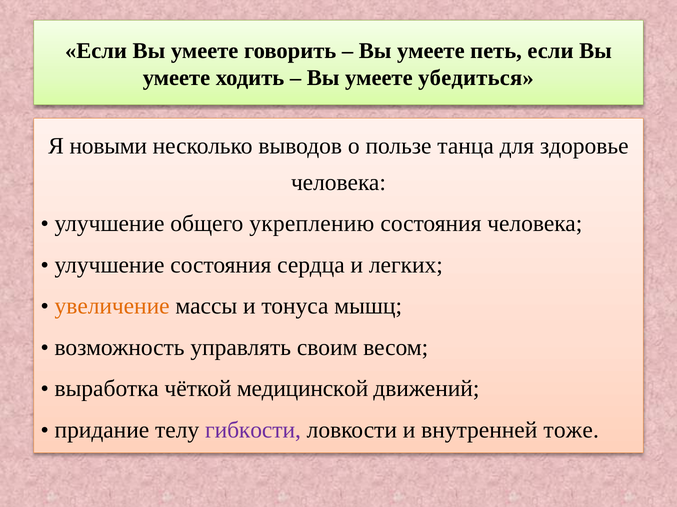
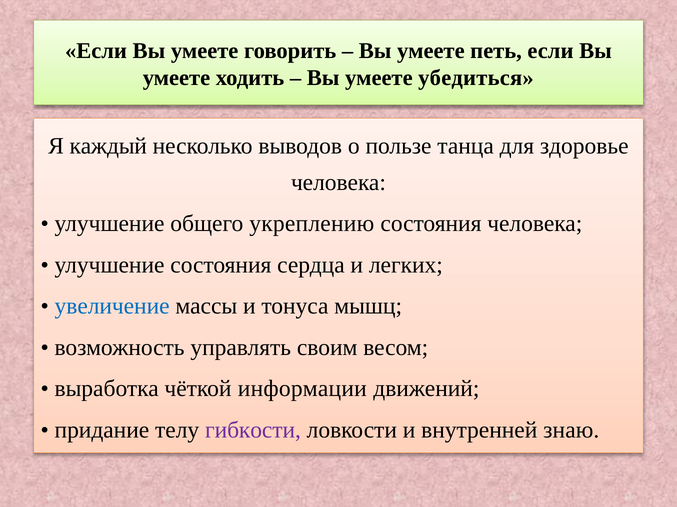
новыми: новыми -> каждый (108, 146)
увеличение colour: orange -> blue (112, 307)
медицинской: медицинской -> информации (302, 389)
тоже: тоже -> знаю (571, 431)
